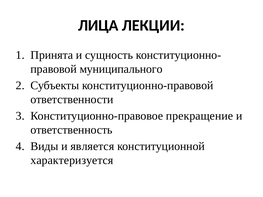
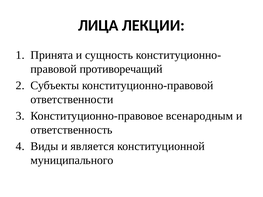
муниципального: муниципального -> противоречащий (121, 69)
прекращение: прекращение -> всенародным (200, 116)
характеризуется: характеризуется -> муниципального (72, 160)
